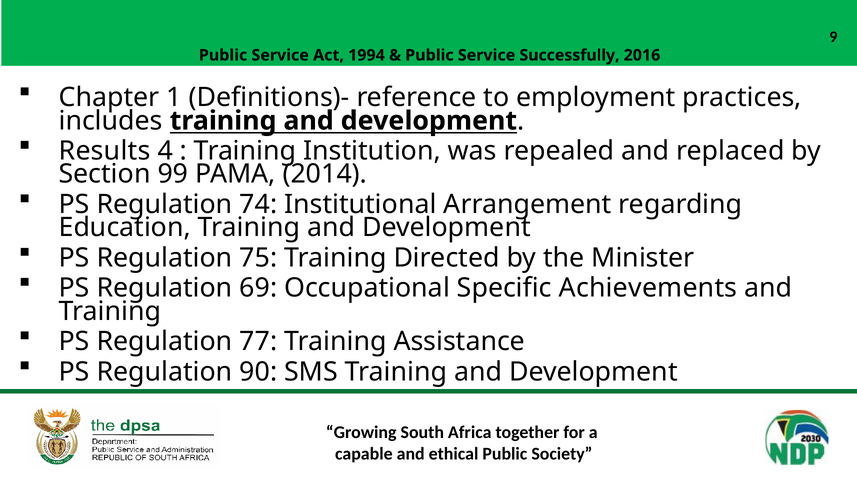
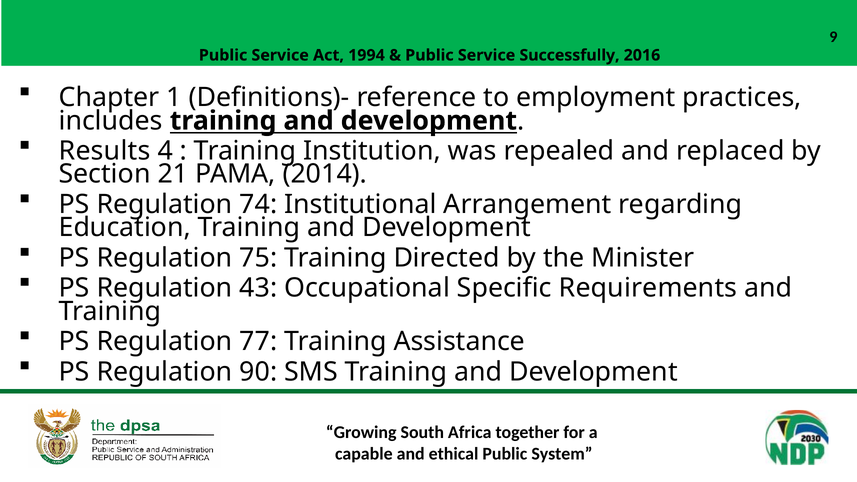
99: 99 -> 21 (173, 174)
69: 69 -> 43 (258, 288)
Achievements: Achievements -> Requirements (648, 288)
Society: Society -> System (562, 454)
